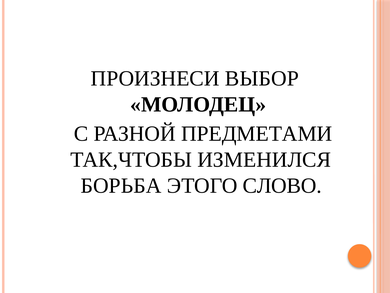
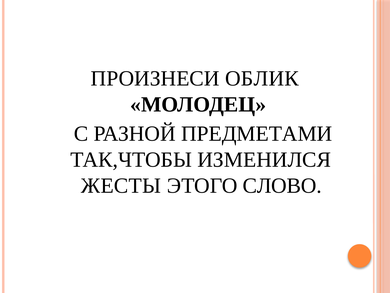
ВЫБОР: ВЫБОР -> ОБЛИК (262, 78)
БОРЬБА: БОРЬБА -> ЖЕСТЫ (121, 185)
